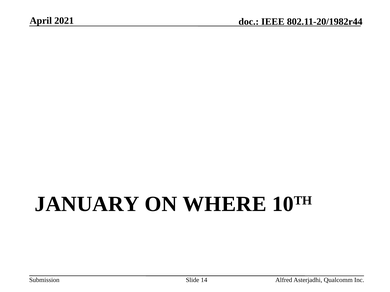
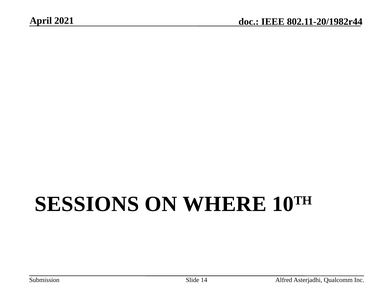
JANUARY: JANUARY -> SESSIONS (87, 204)
